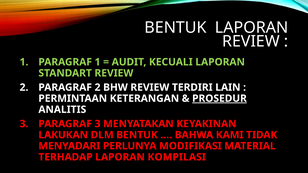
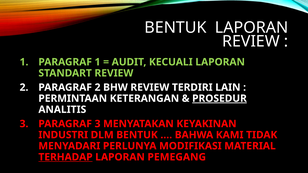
LAKUKAN: LAKUKAN -> INDUSTRI (63, 135)
TERHADAP underline: none -> present (66, 157)
KOMPILASI: KOMPILASI -> PEMEGANG (177, 157)
